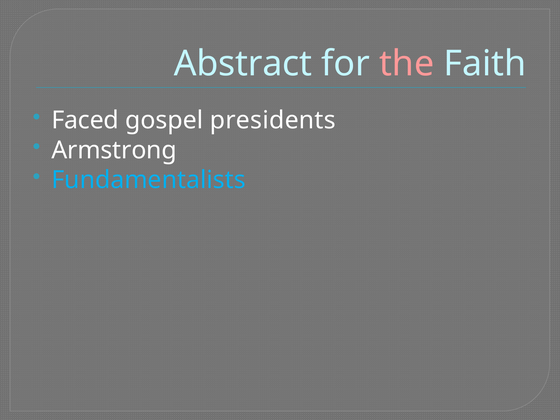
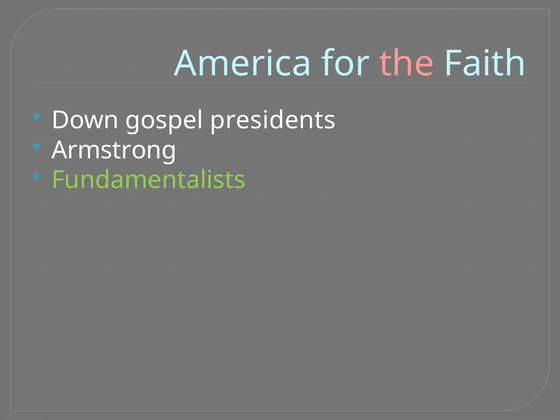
Abstract: Abstract -> America (243, 64)
Faced: Faced -> Down (85, 120)
Fundamentalists colour: light blue -> light green (149, 180)
